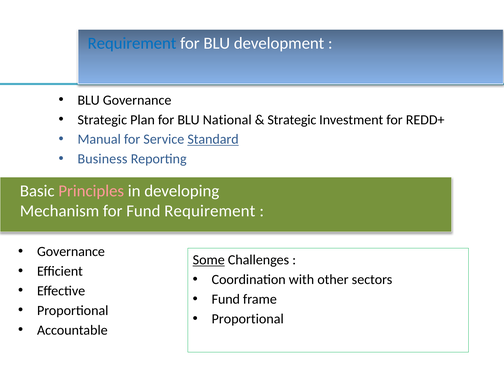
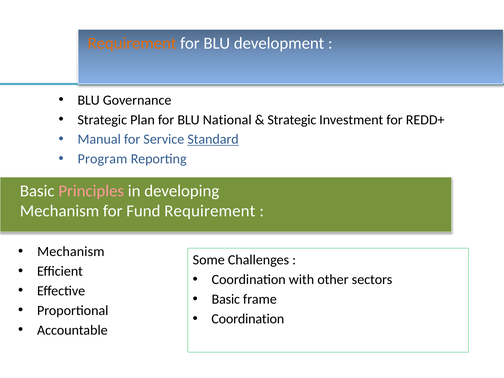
Requirement colour: blue -> orange (132, 43)
Business: Business -> Program (102, 159)
Governance: Governance -> Mechanism (71, 252)
Some underline: present -> none (209, 260)
Fund: Fund -> Basic (226, 299)
Proportional: Proportional -> Coordination (248, 319)
